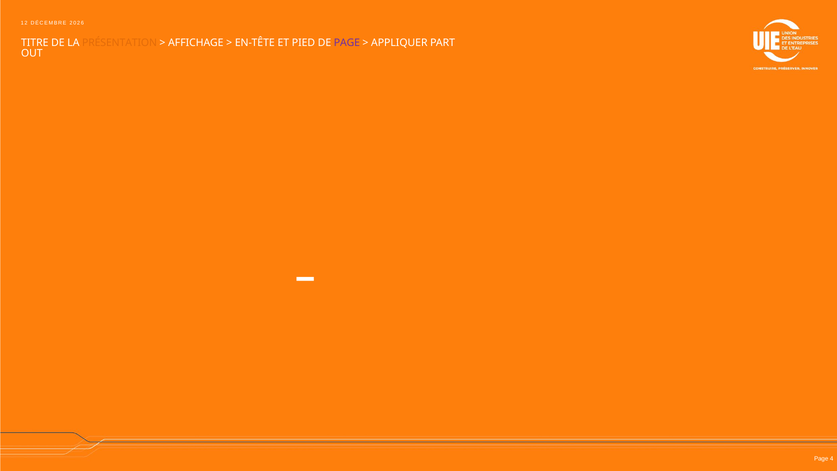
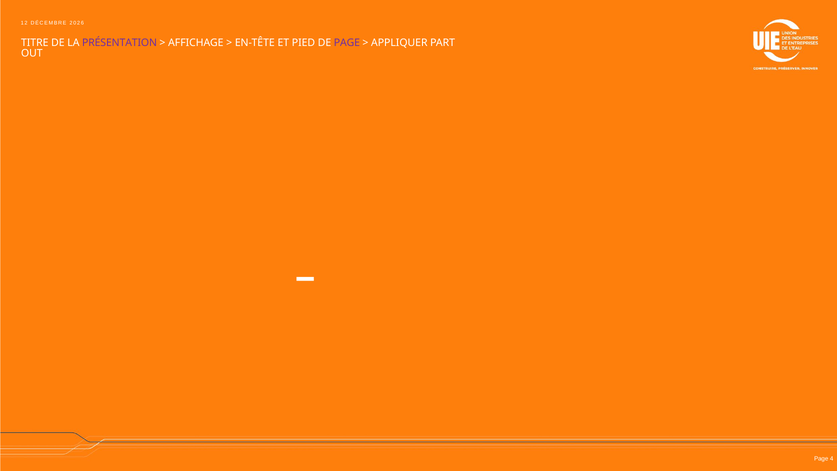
PRÉSENTATION colour: orange -> purple (120, 43)
